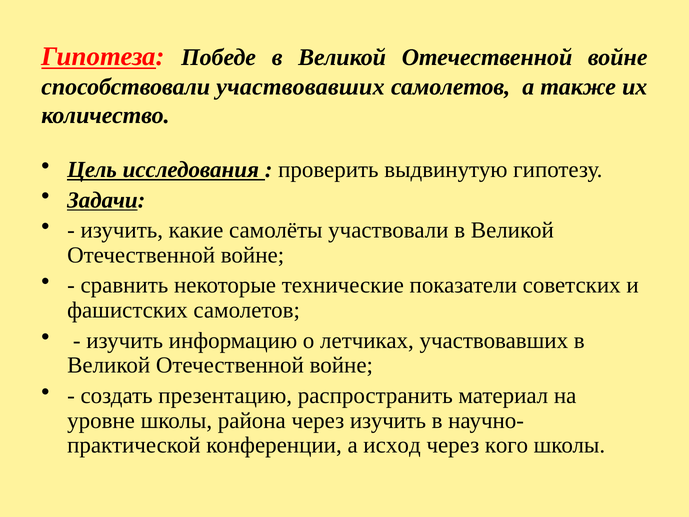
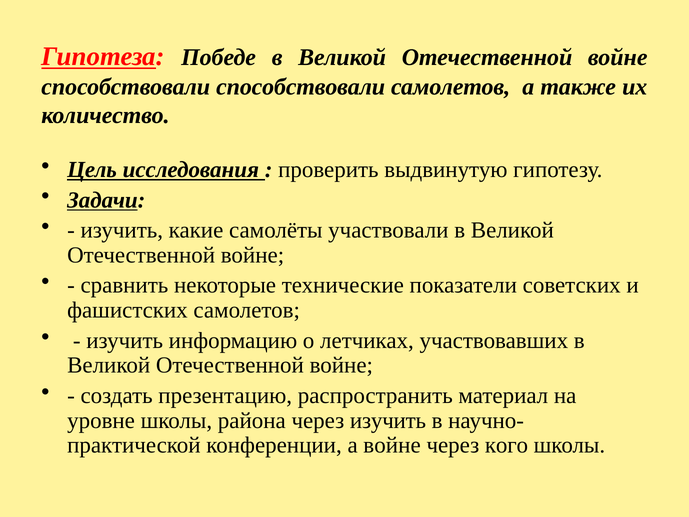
способствовали участвовавших: участвовавших -> способствовали (301, 87)
а исход: исход -> войне (392, 445)
